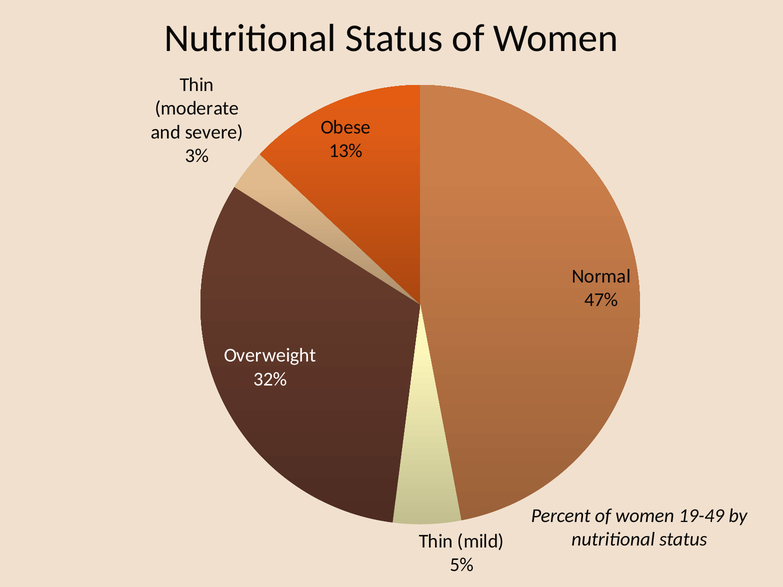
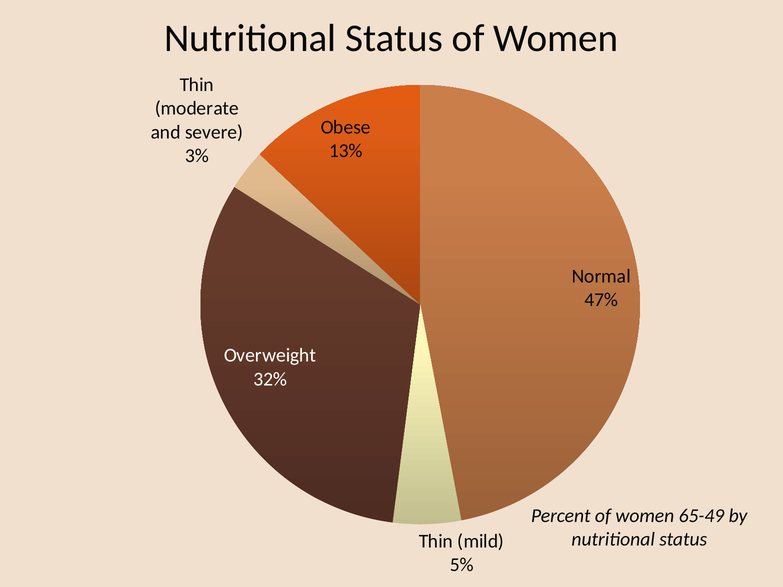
19-49: 19-49 -> 65-49 (701, 516)
